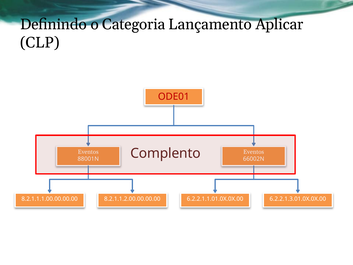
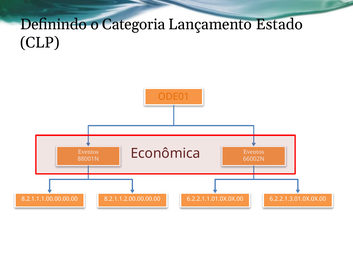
Aplicar: Aplicar -> Estado (279, 24)
ODE01 colour: red -> orange (174, 97)
Complento: Complento -> Econômica (165, 153)
